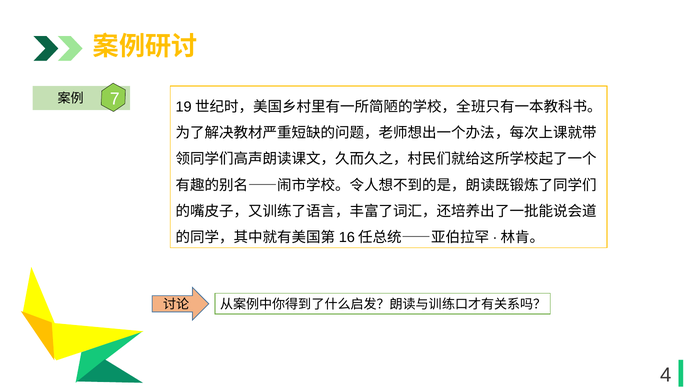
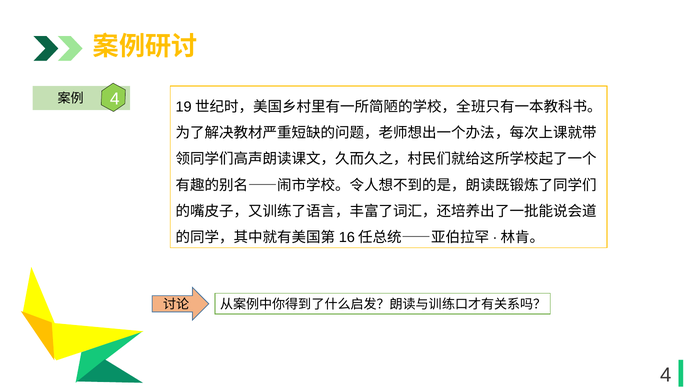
7: 7 -> 4 (115, 99)
